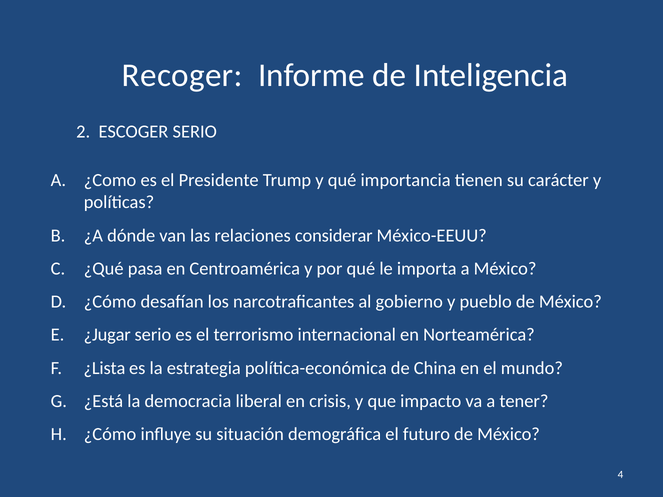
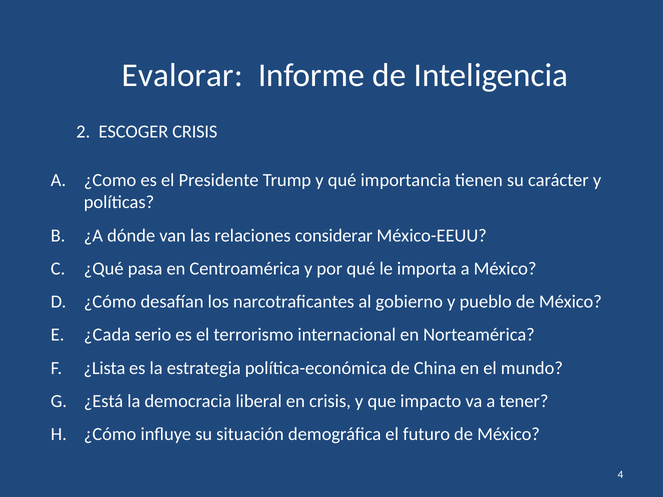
Recoger: Recoger -> Evalorar (182, 75)
ESCOGER SERIO: SERIO -> CRISIS (195, 132)
¿Jugar: ¿Jugar -> ¿Cada (107, 335)
